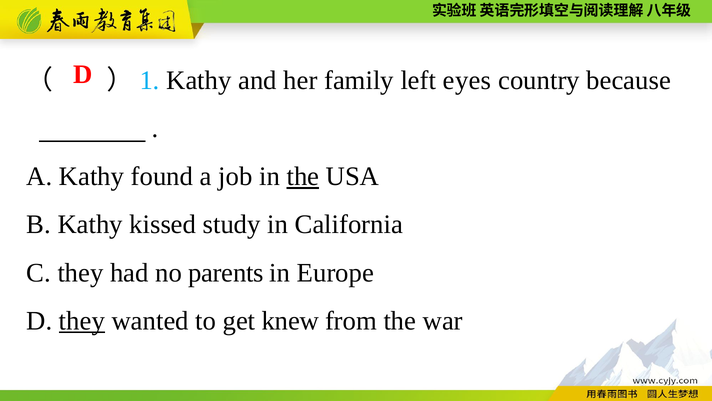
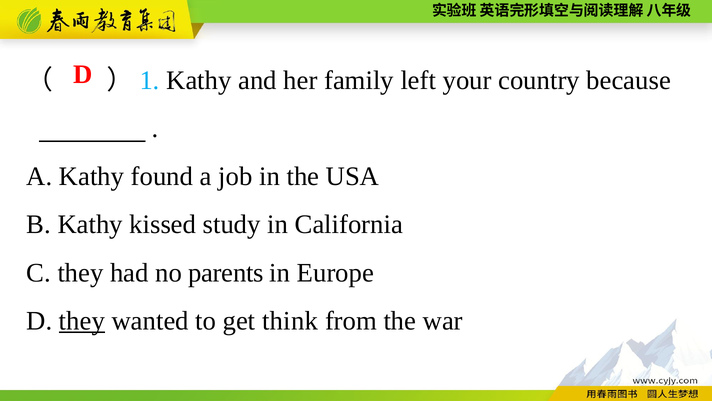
eyes: eyes -> your (467, 80)
the underline: present -> none (303, 176)
knew: knew -> think (290, 321)
